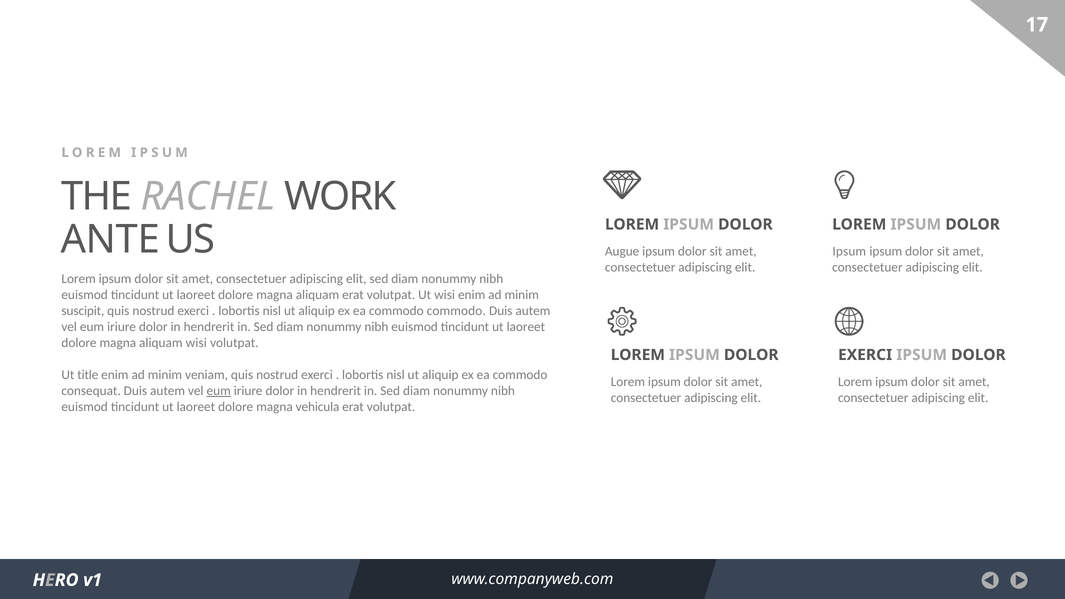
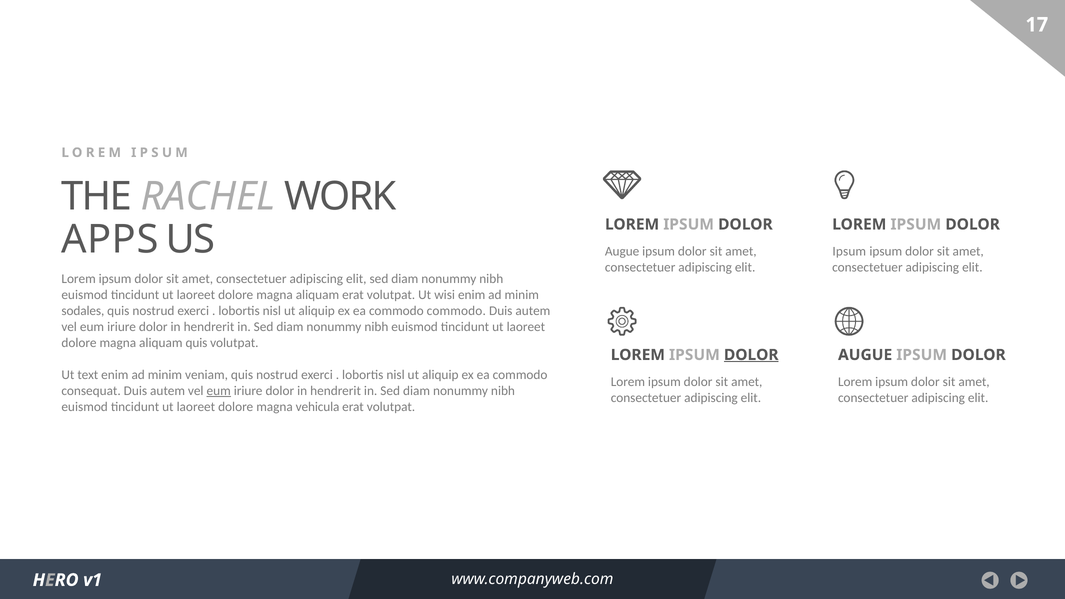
ANTE: ANTE -> APPS (110, 240)
suscipit: suscipit -> sodales (83, 311)
aliquam wisi: wisi -> quis (196, 343)
DOLOR underline: none -> present (751, 355)
EXERCI: EXERCI -> AUGUE (865, 355)
title: title -> text (88, 375)
